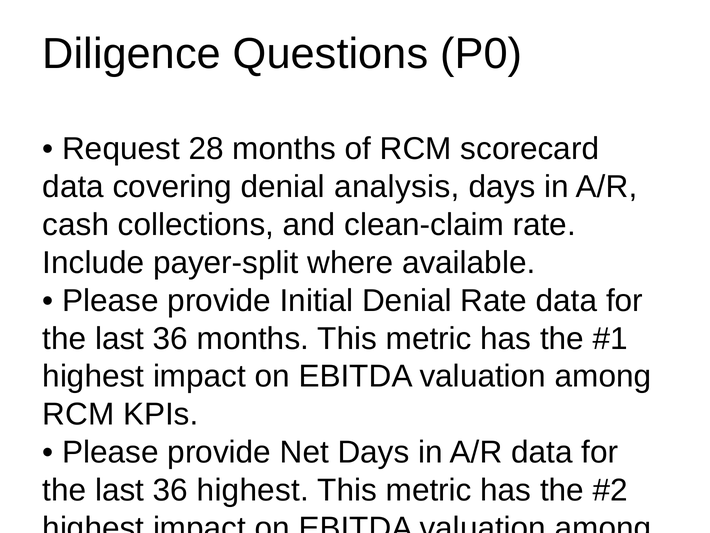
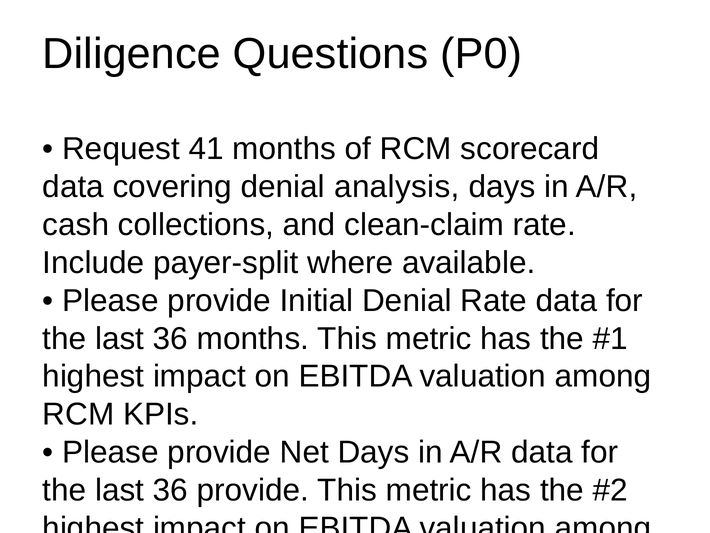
28: 28 -> 41 (206, 149)
36 highest: highest -> provide (253, 490)
